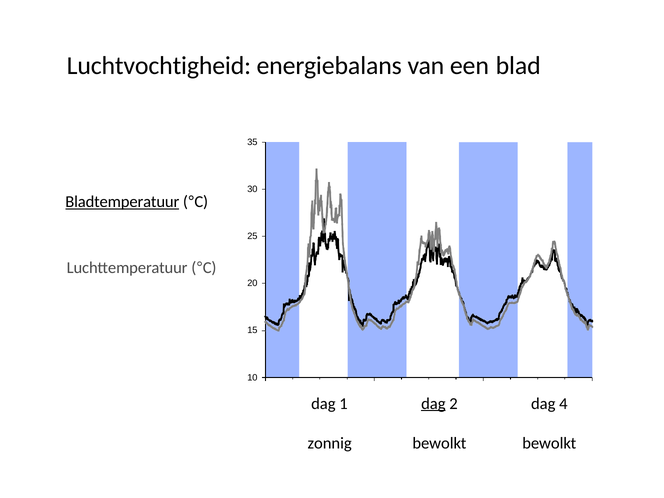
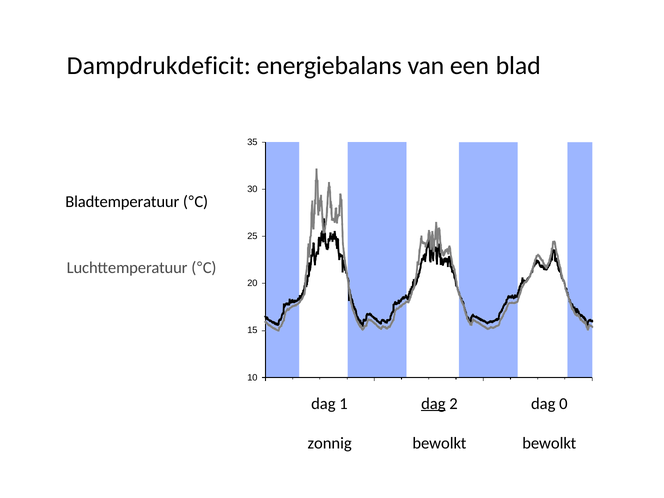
Luchtvochtigheid: Luchtvochtigheid -> Dampdrukdeficit (159, 66)
Bladtemperatuur underline: present -> none (122, 202)
4: 4 -> 0 (563, 404)
